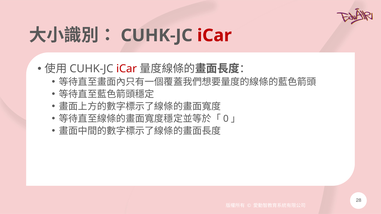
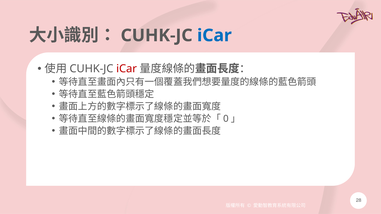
iCar colour: red -> blue (214, 36)
